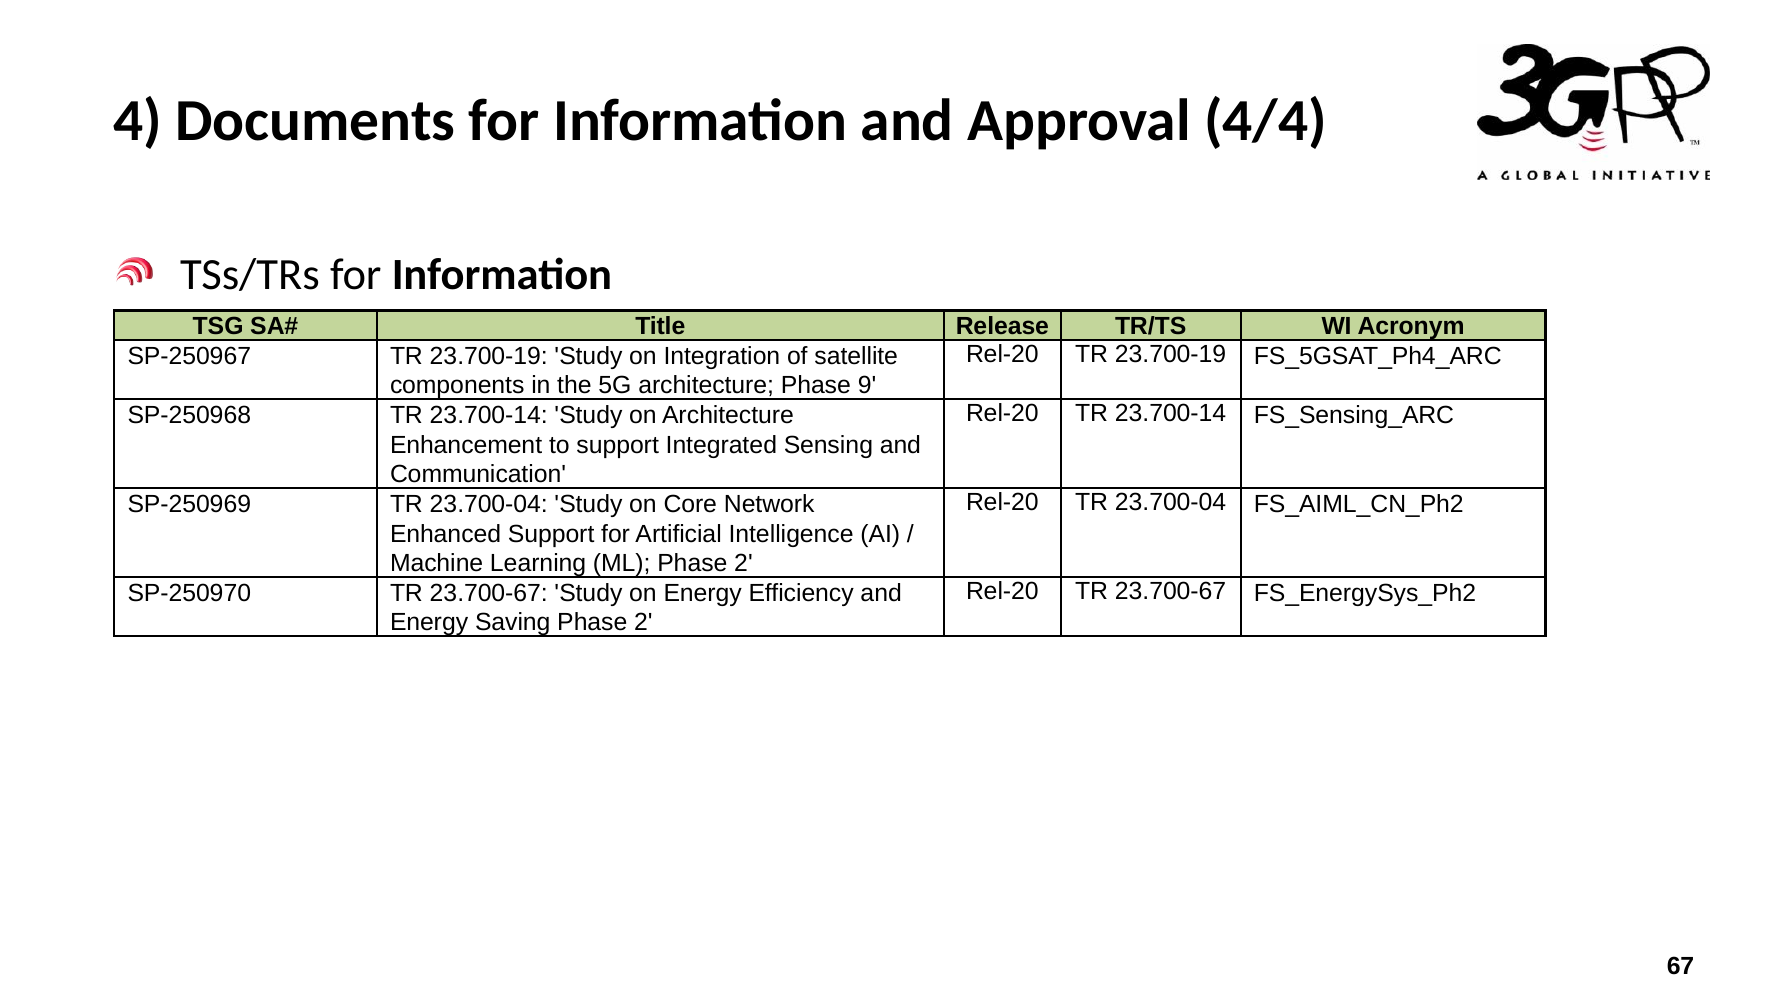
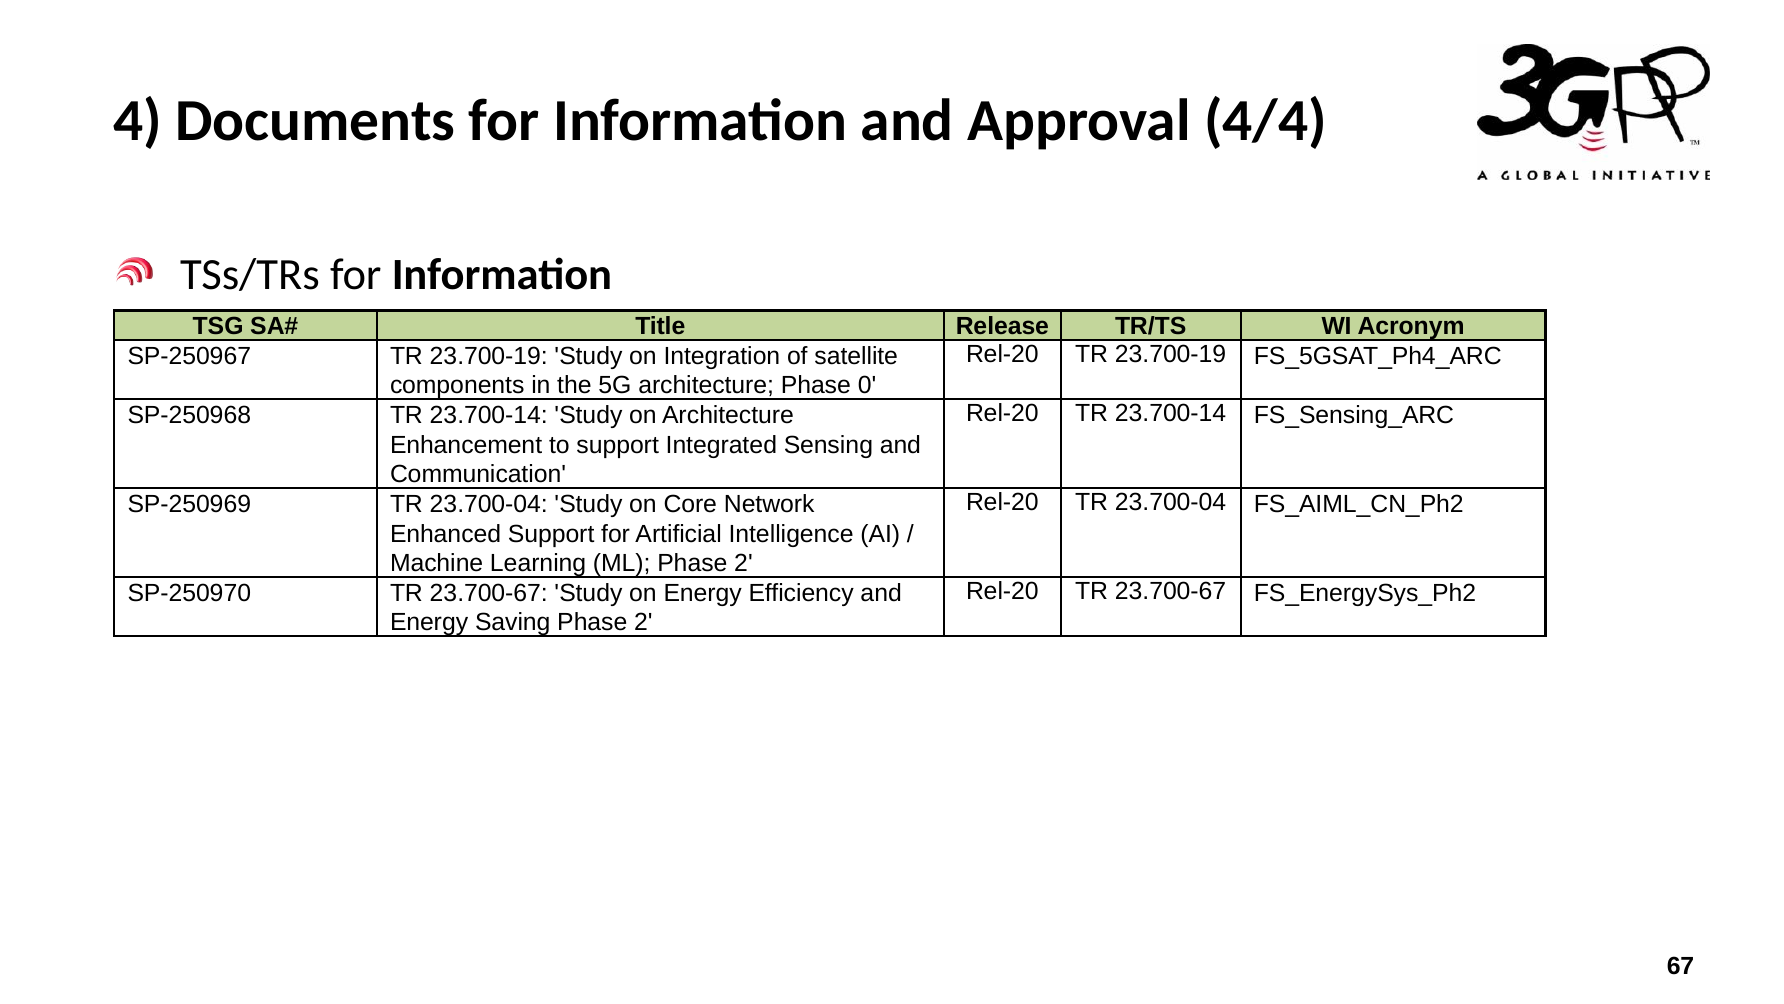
9: 9 -> 0 (867, 386)
